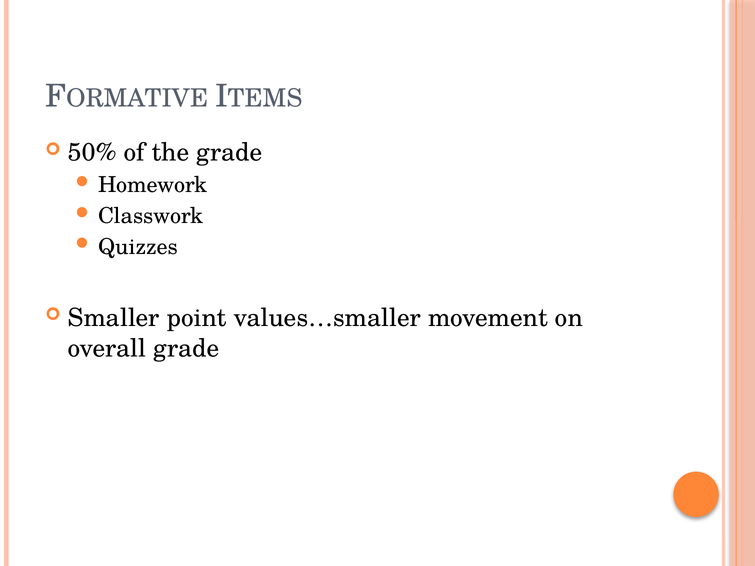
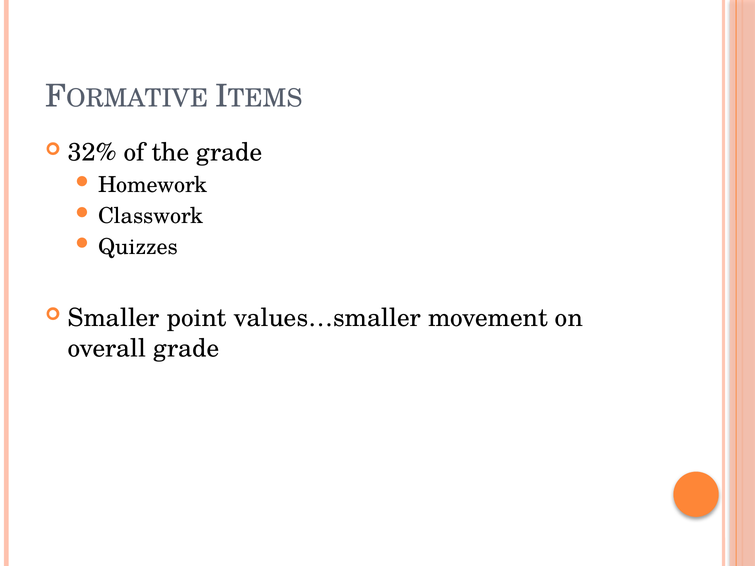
50%: 50% -> 32% (92, 153)
